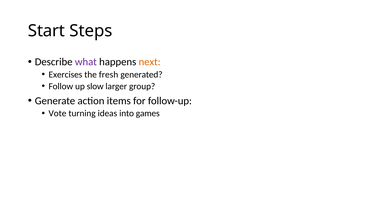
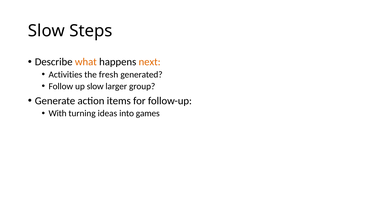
Start: Start -> Slow (46, 31)
what colour: purple -> orange (86, 62)
Exercises: Exercises -> Activities (65, 75)
Vote: Vote -> With (58, 114)
